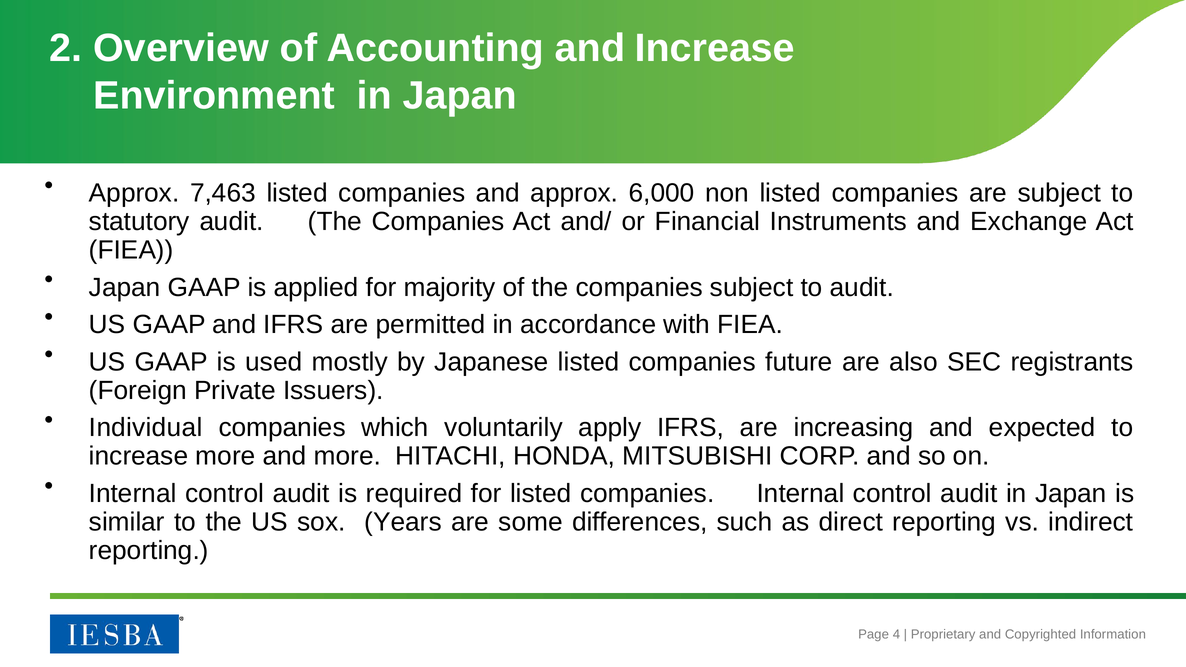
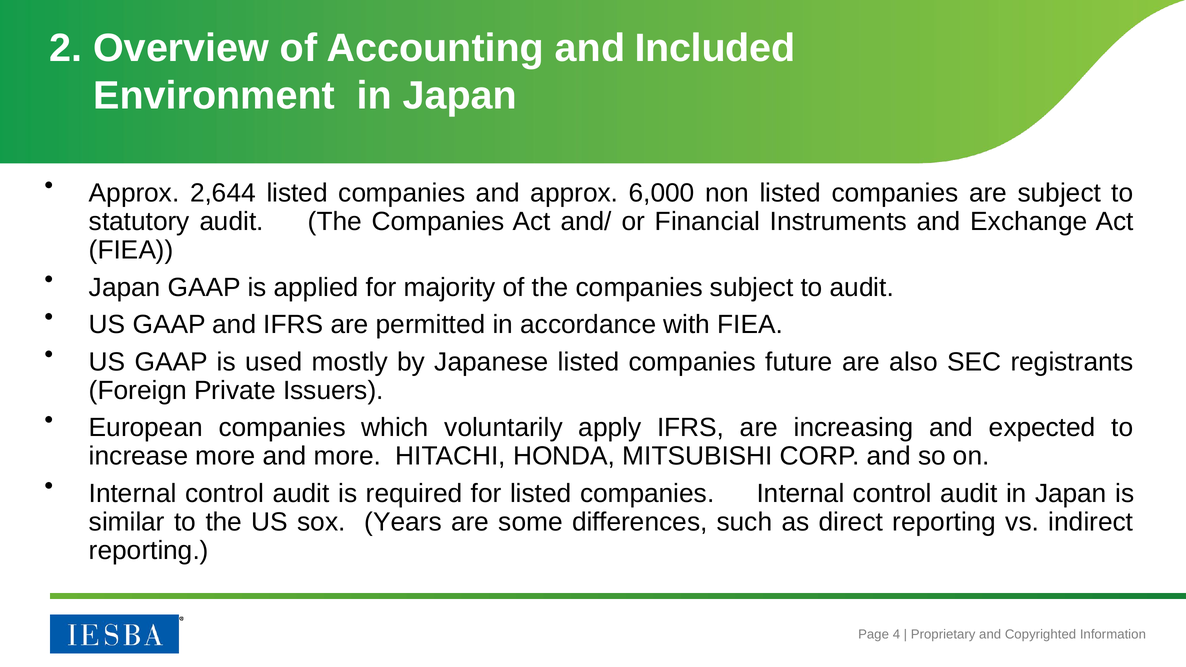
and Increase: Increase -> Included (715, 48)
7,463: 7,463 -> 2,644 (223, 193)
Individual: Individual -> European (146, 428)
